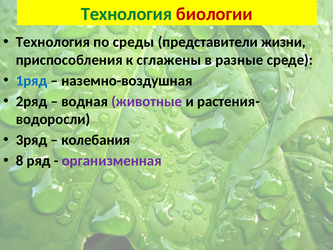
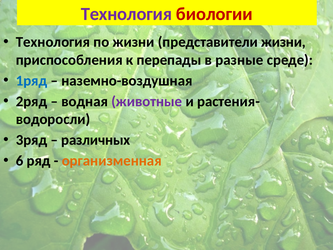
Технология colour: green -> purple (126, 14)
по среды: среды -> жизни (134, 42)
сглажены: сглажены -> перепады (169, 60)
колебания: колебания -> различных (96, 140)
8: 8 -> 6 (20, 160)
организменная colour: purple -> orange (112, 160)
